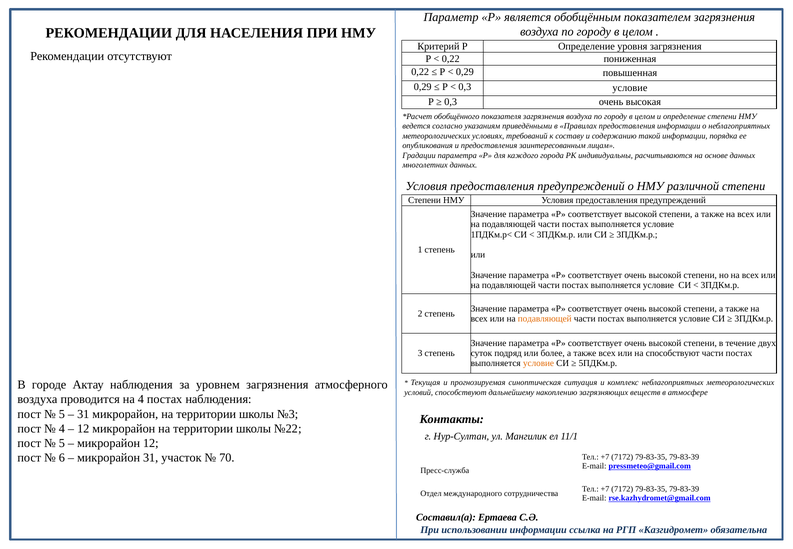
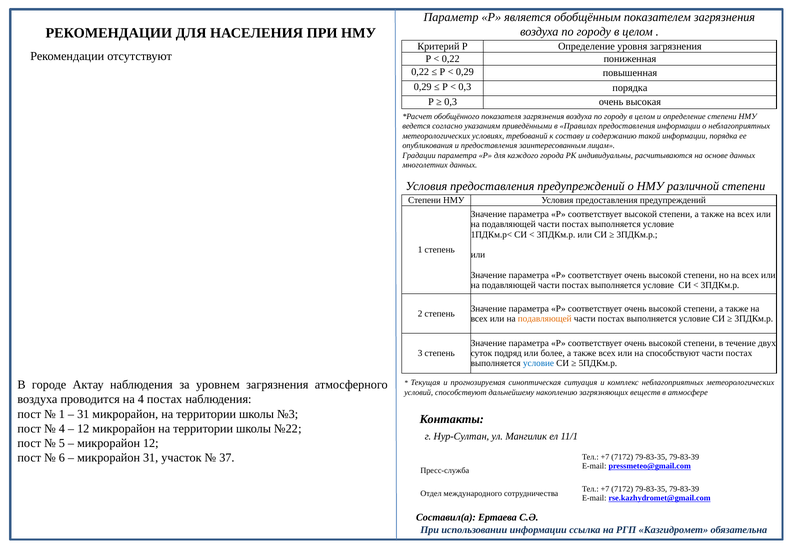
0,3 условие: условие -> порядка (630, 88)
условие colour: orange -> blue (539, 363)
5: 5 -> 1 (62, 414)
70: 70 -> 37 (227, 458)
